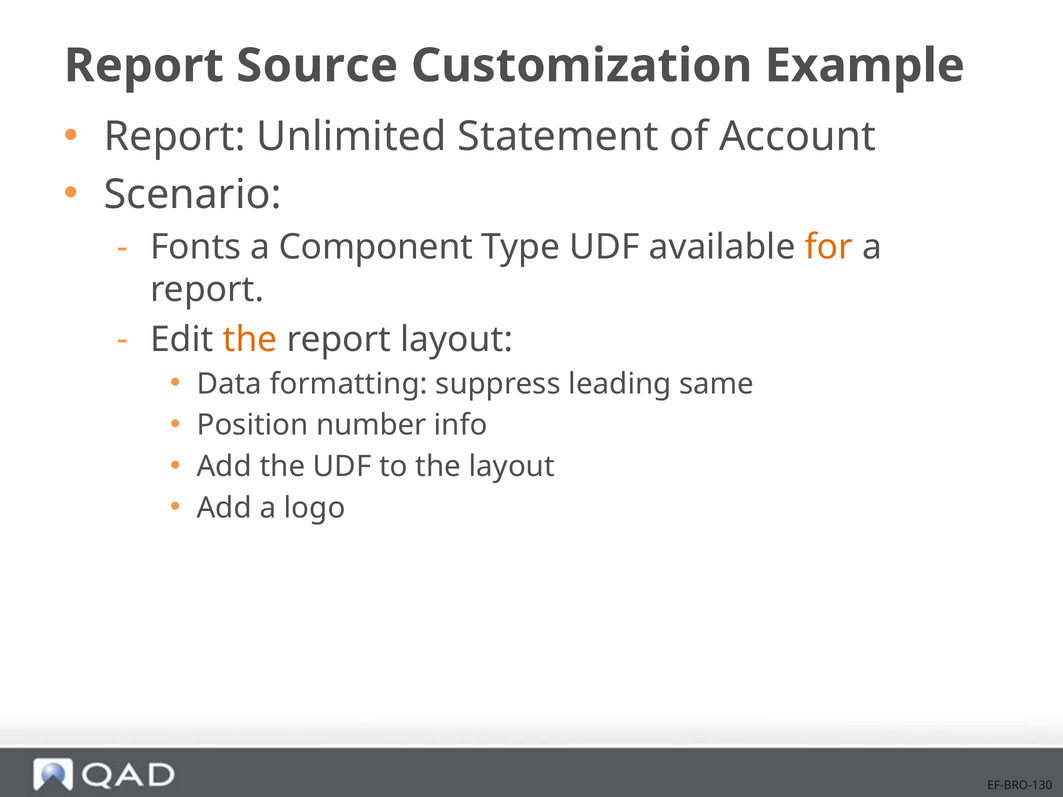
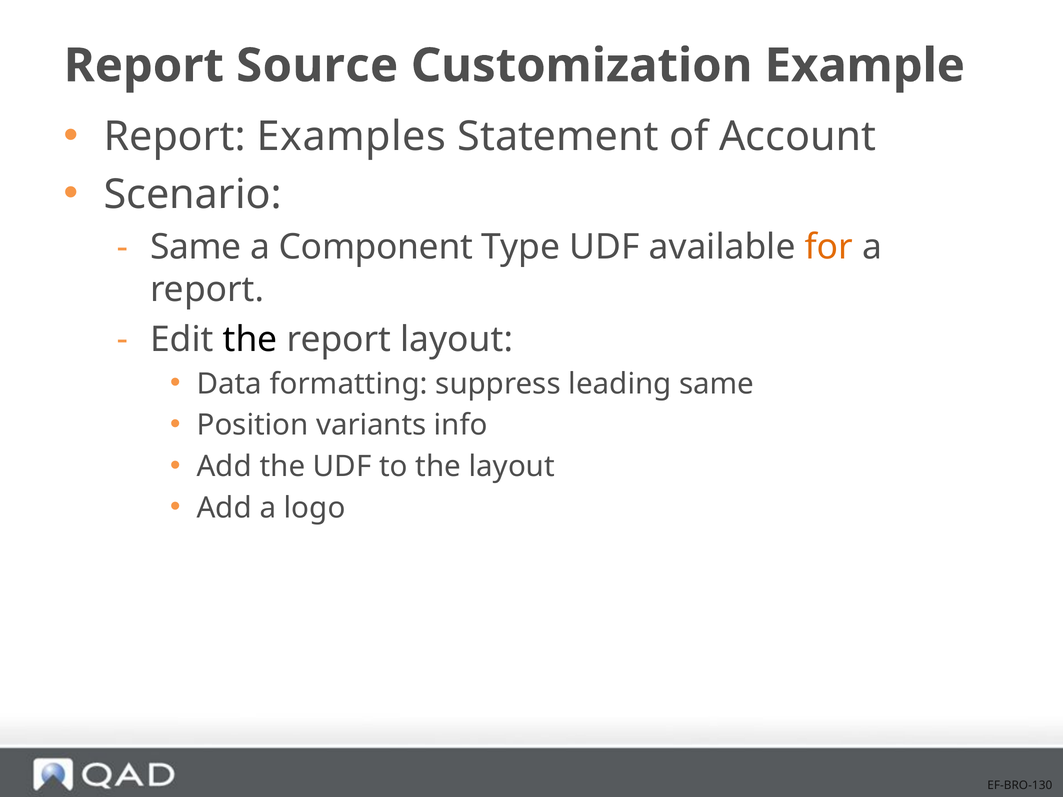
Unlimited: Unlimited -> Examples (351, 137)
Fonts: Fonts -> Same (196, 247)
the colour: orange -> black (250, 339)
number: number -> variants (371, 425)
